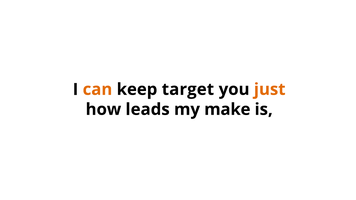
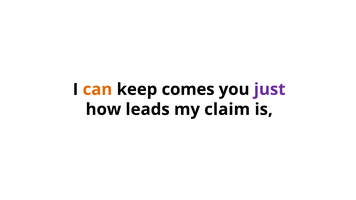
target: target -> comes (188, 89)
just colour: orange -> purple (270, 89)
make: make -> claim (227, 110)
